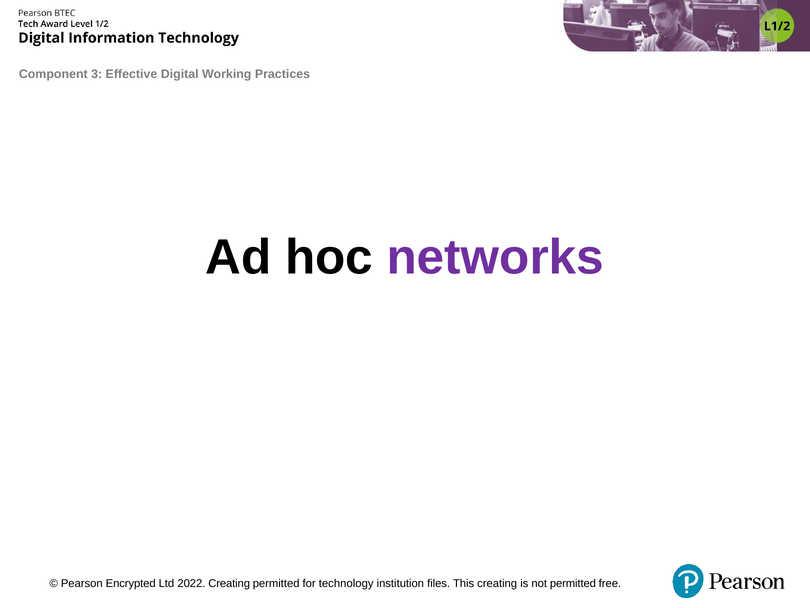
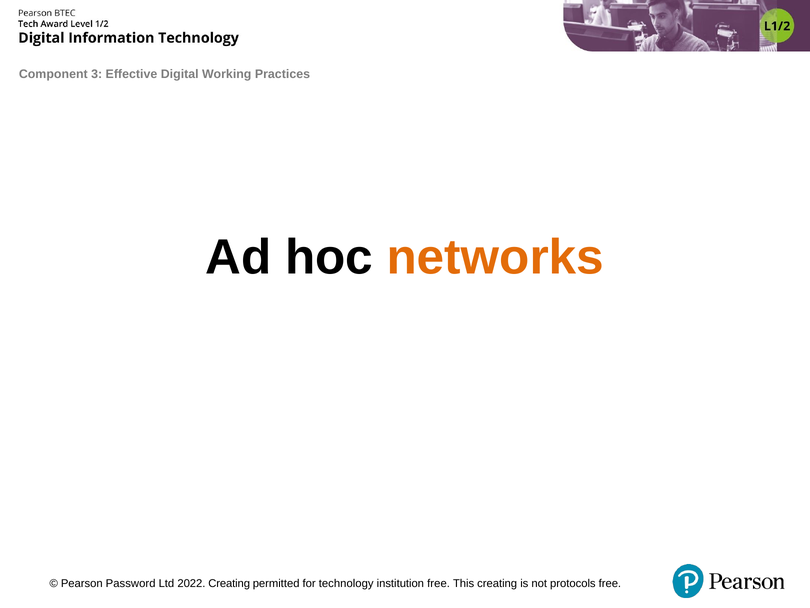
networks colour: purple -> orange (495, 257)
Encrypted: Encrypted -> Password (131, 583)
institution files: files -> free (439, 583)
not permitted: permitted -> protocols (573, 583)
